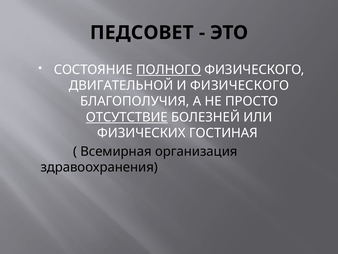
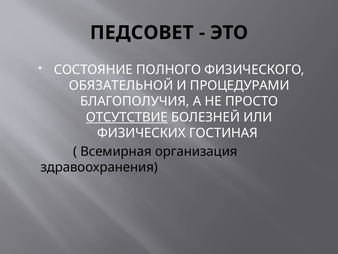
ПОЛНОГО underline: present -> none (169, 70)
ДВИГАТЕЛЬНОЙ: ДВИГАТЕЛЬНОЙ -> ОБЯЗАТЕЛЬНОЙ (121, 85)
И ФИЗИЧЕСКОГО: ФИЗИЧЕСКОГО -> ПРОЦЕДУРАМИ (240, 85)
